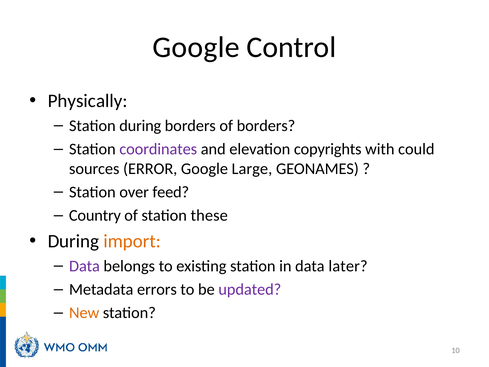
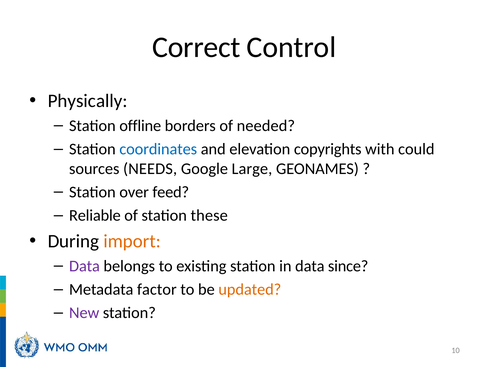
Google: Google -> Correct (196, 47)
Station during: during -> offline (140, 126)
of borders: borders -> needed (266, 126)
coordinates colour: purple -> blue (158, 149)
ERROR: ERROR -> NEEDS (150, 169)
Country: Country -> Reliable (95, 215)
later: later -> since (348, 266)
errors: errors -> factor (157, 289)
updated colour: purple -> orange (250, 289)
New colour: orange -> purple (84, 313)
